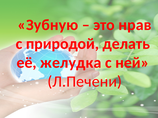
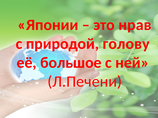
Зубную: Зубную -> Японии (48, 25)
делать: делать -> голову (126, 44)
желудка: желудка -> большое (71, 63)
